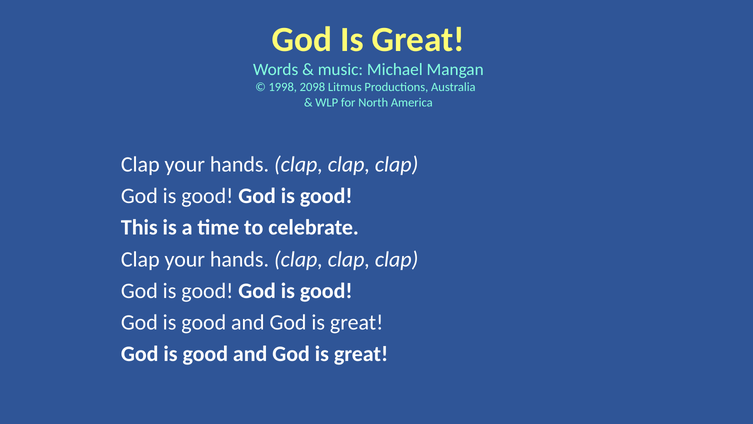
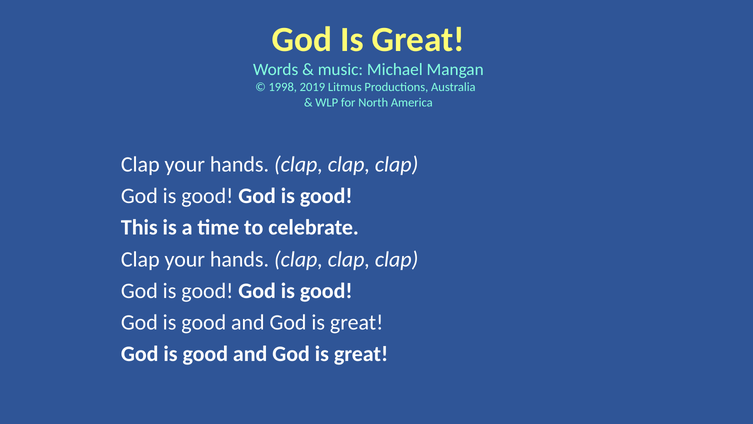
2098: 2098 -> 2019 (312, 87)
